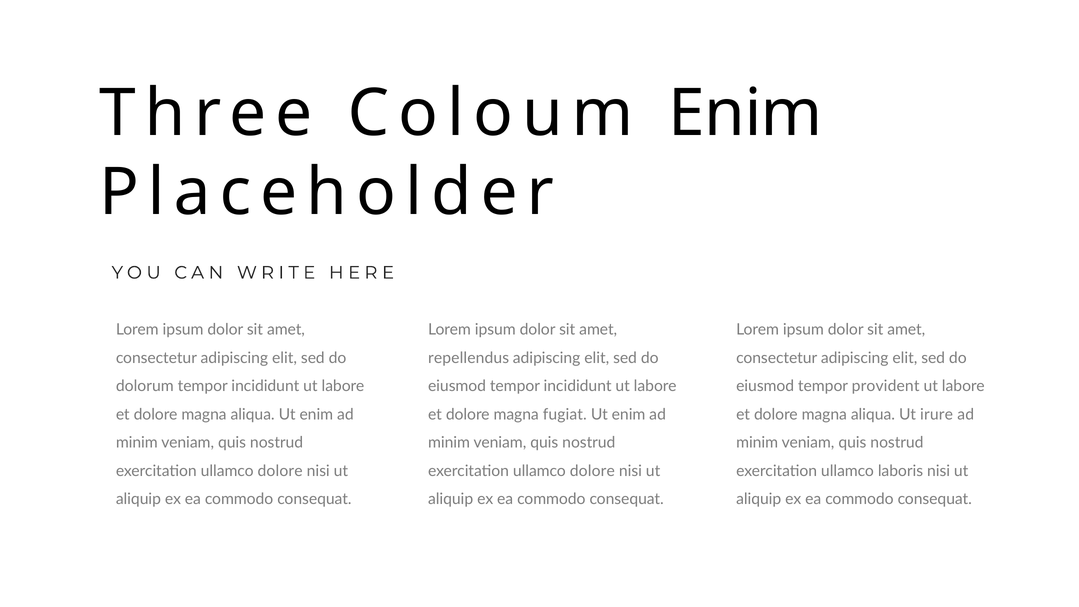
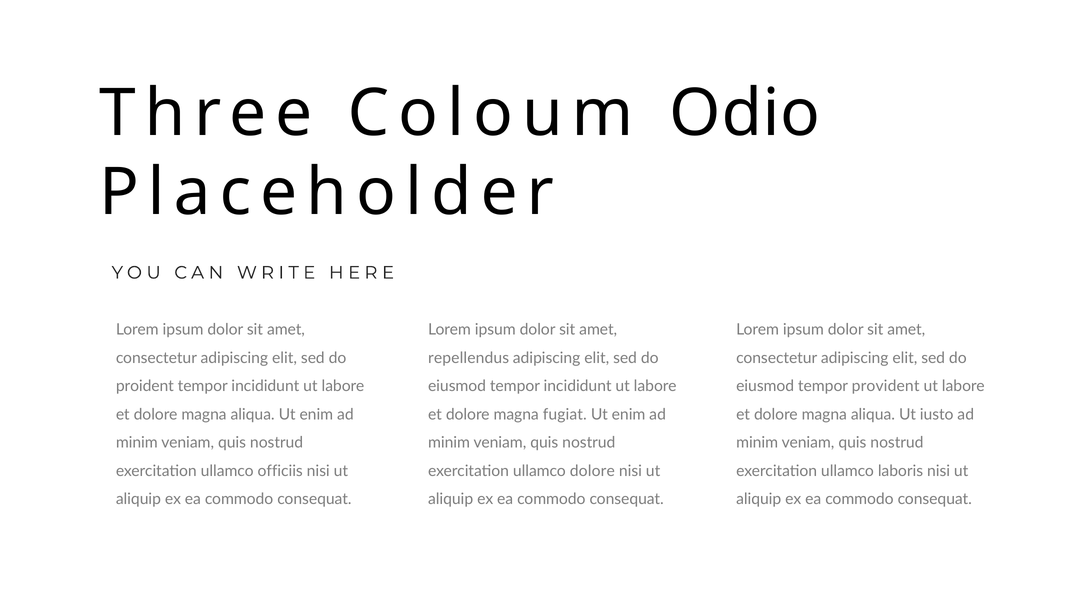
Coloum Enim: Enim -> Odio (745, 114)
dolorum: dolorum -> proident (145, 386)
irure: irure -> iusto (937, 414)
dolore: dolore -> officiis (280, 471)
